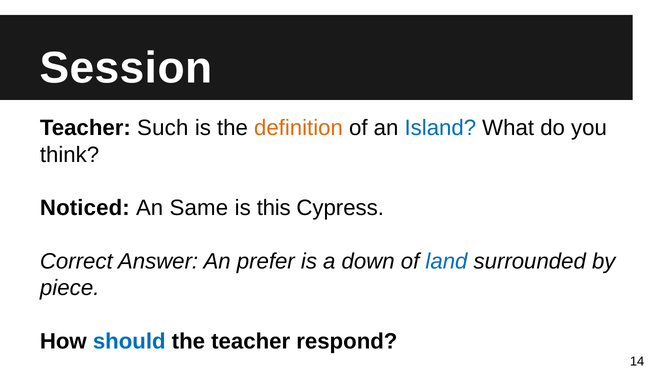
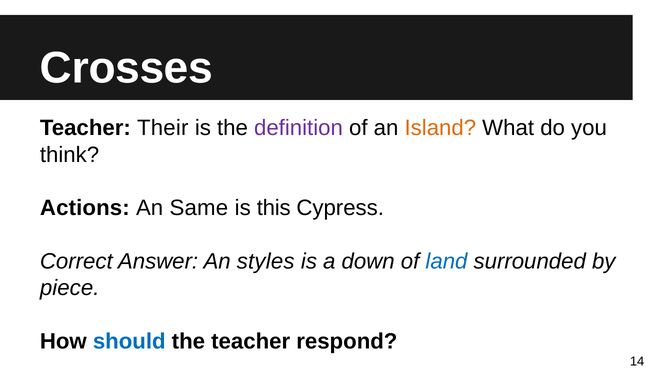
Session: Session -> Crosses (126, 68)
Such: Such -> Their (163, 128)
definition colour: orange -> purple (298, 128)
Island colour: blue -> orange (440, 128)
Noticed: Noticed -> Actions (85, 208)
prefer: prefer -> styles (266, 261)
